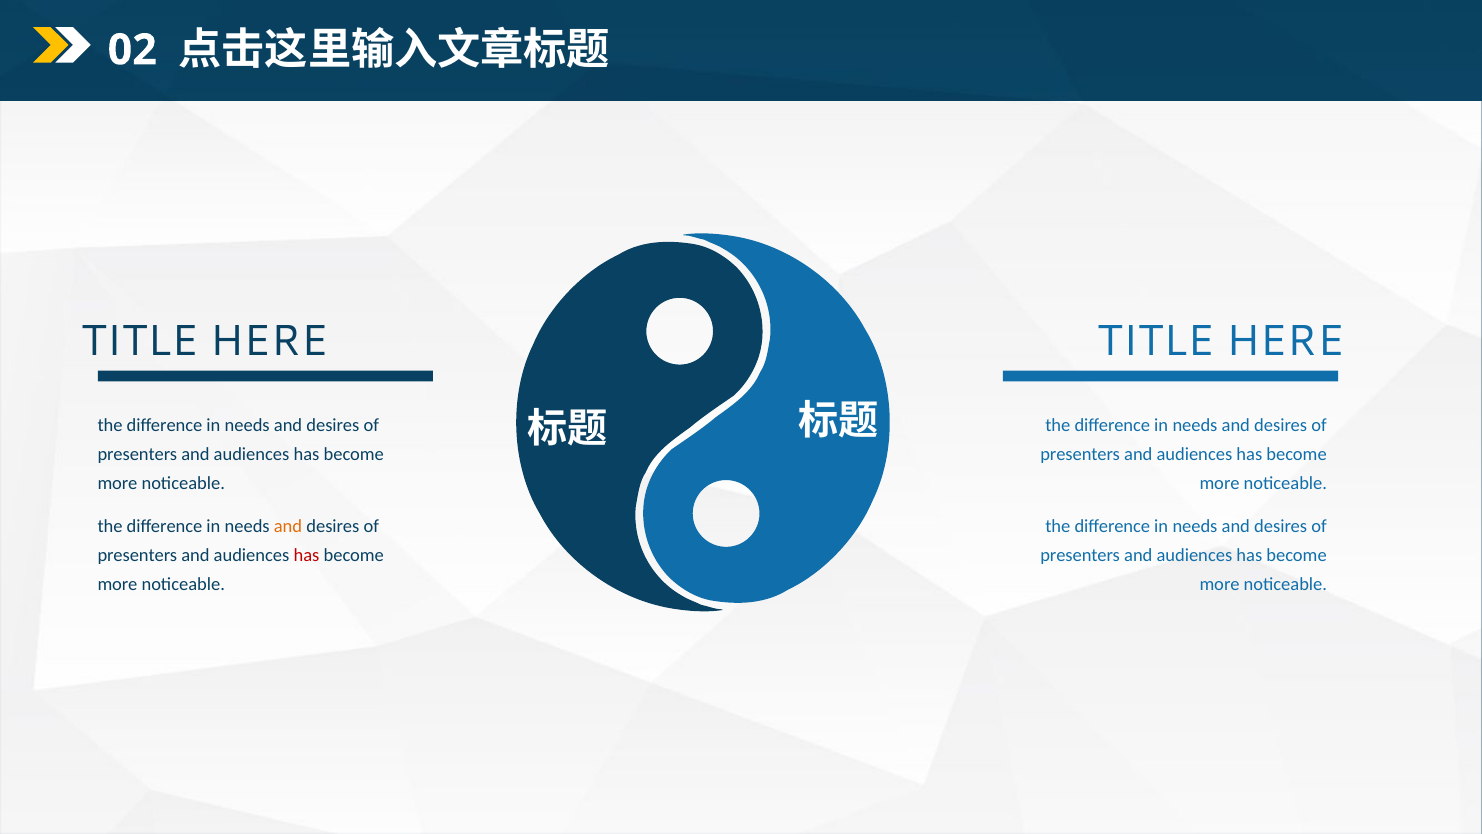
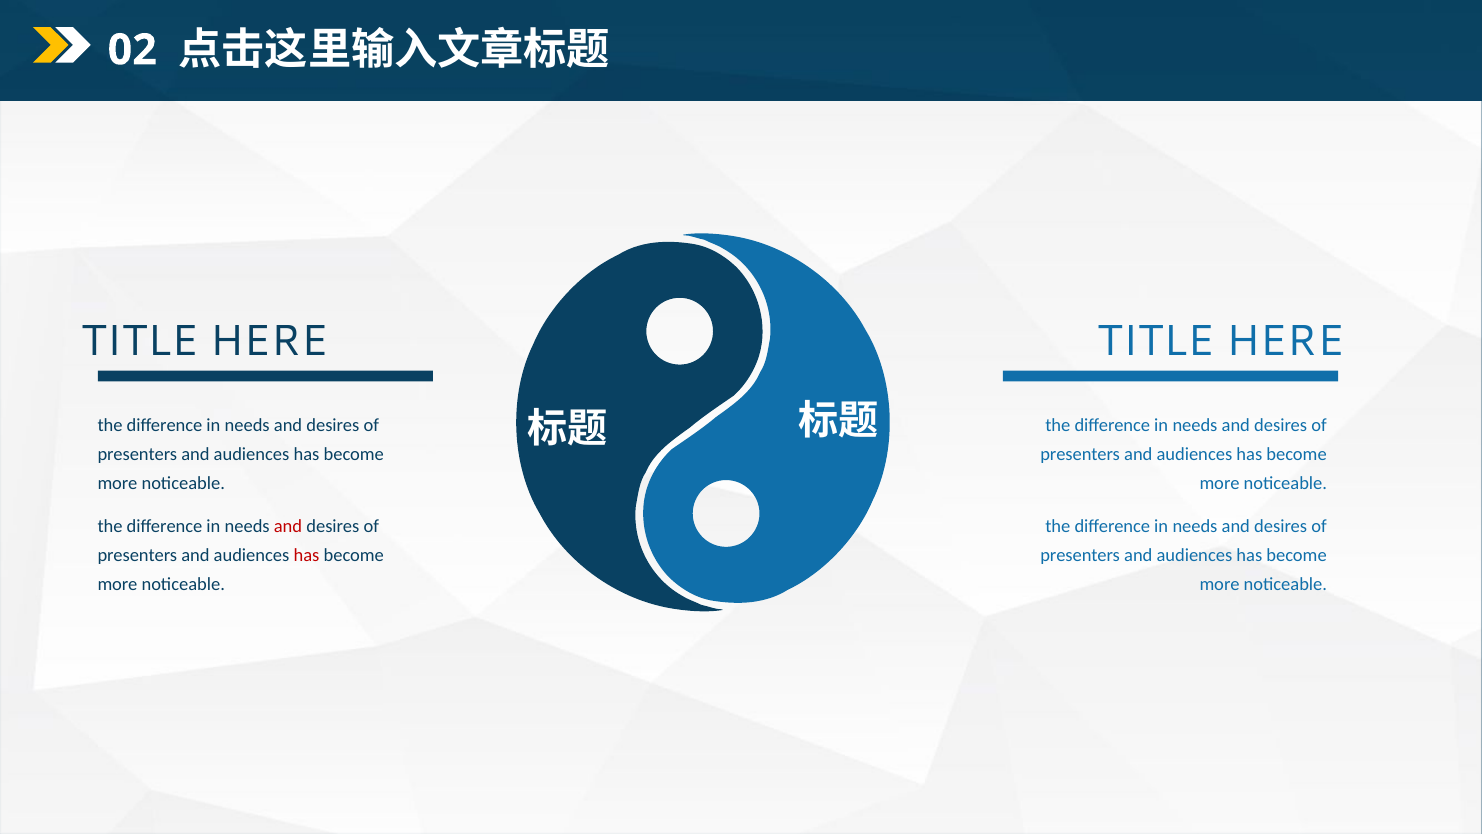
and colour: orange -> red (288, 526)
